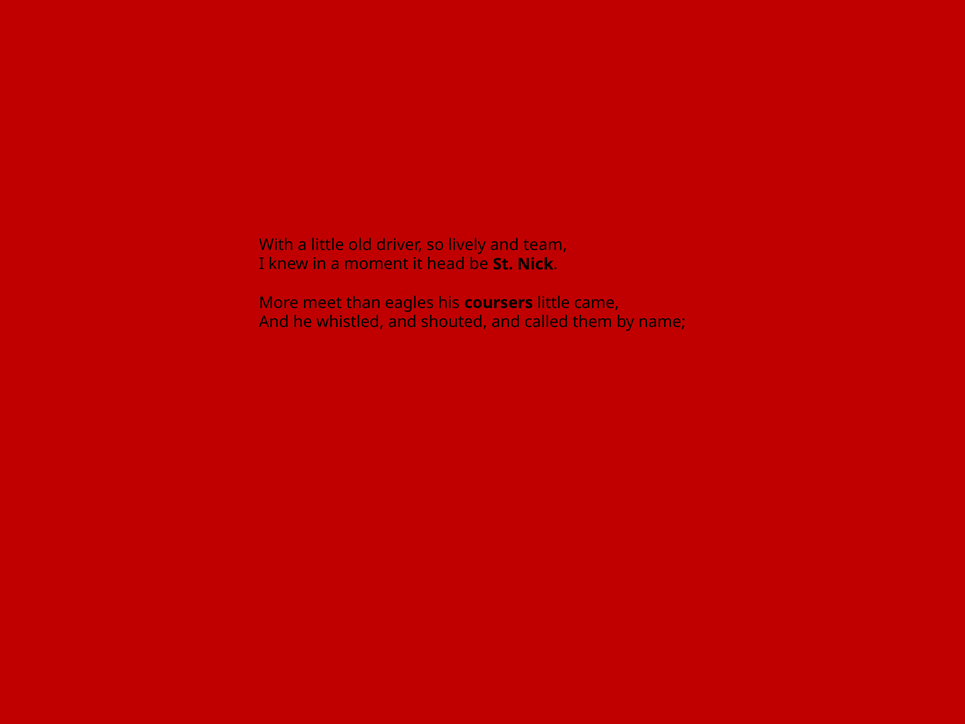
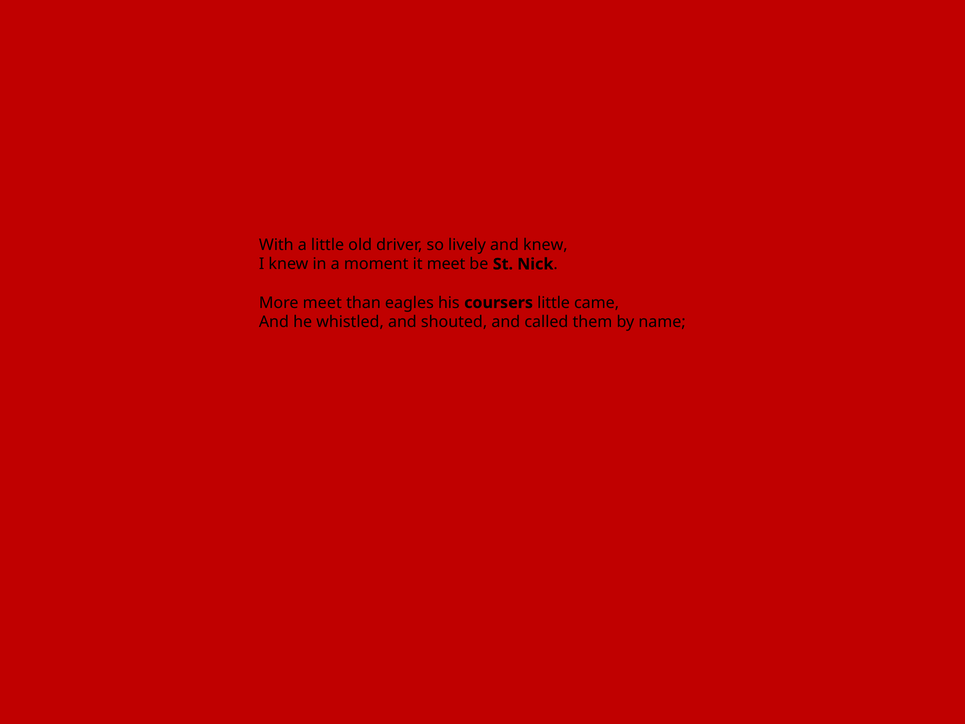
and team: team -> knew (545, 245)
it head: head -> meet (446, 264)
